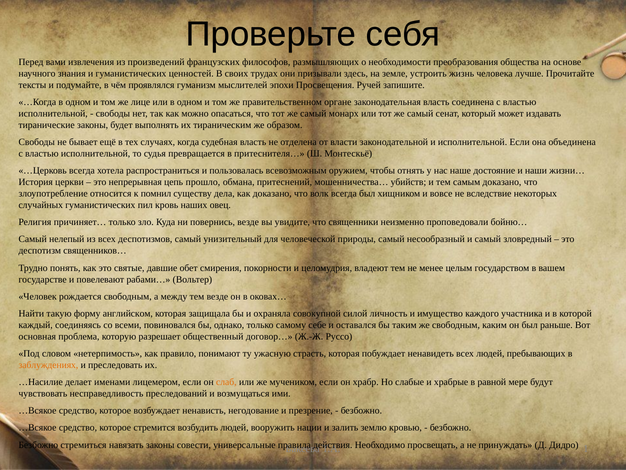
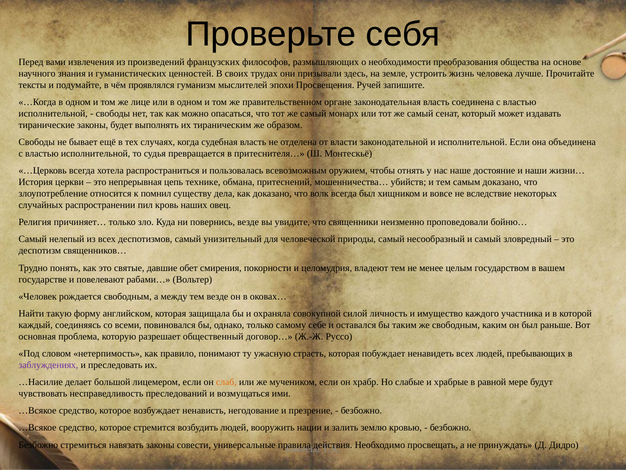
прошло: прошло -> технике (203, 182)
случайных гуманистических: гуманистических -> распространении (100, 205)
заблуждениях colour: orange -> purple (48, 365)
именами: именами -> большой (112, 382)
